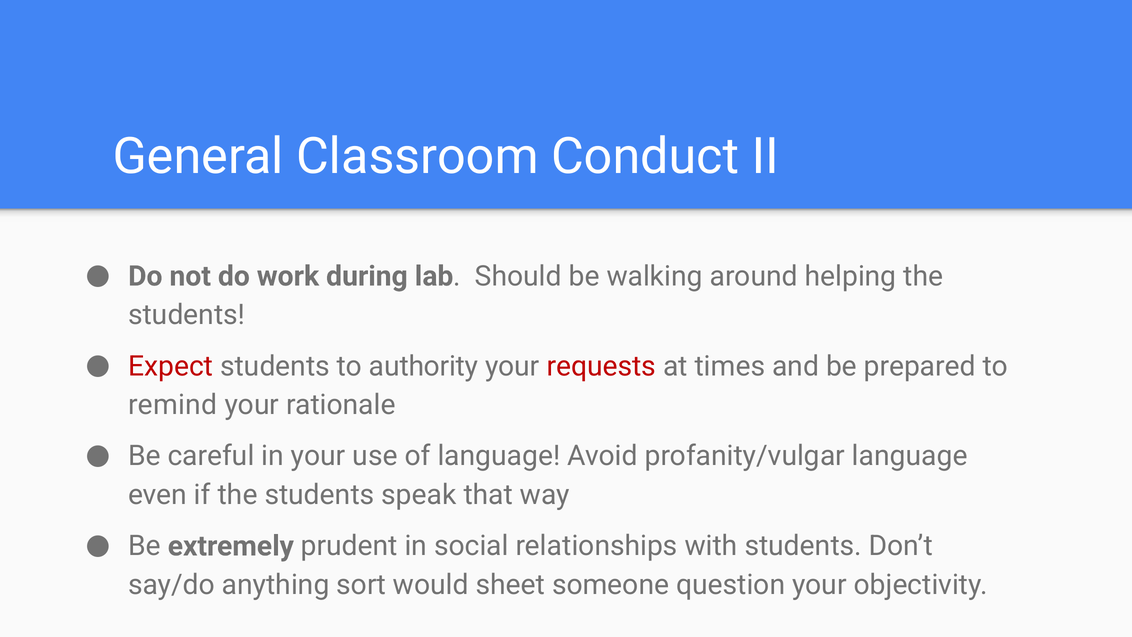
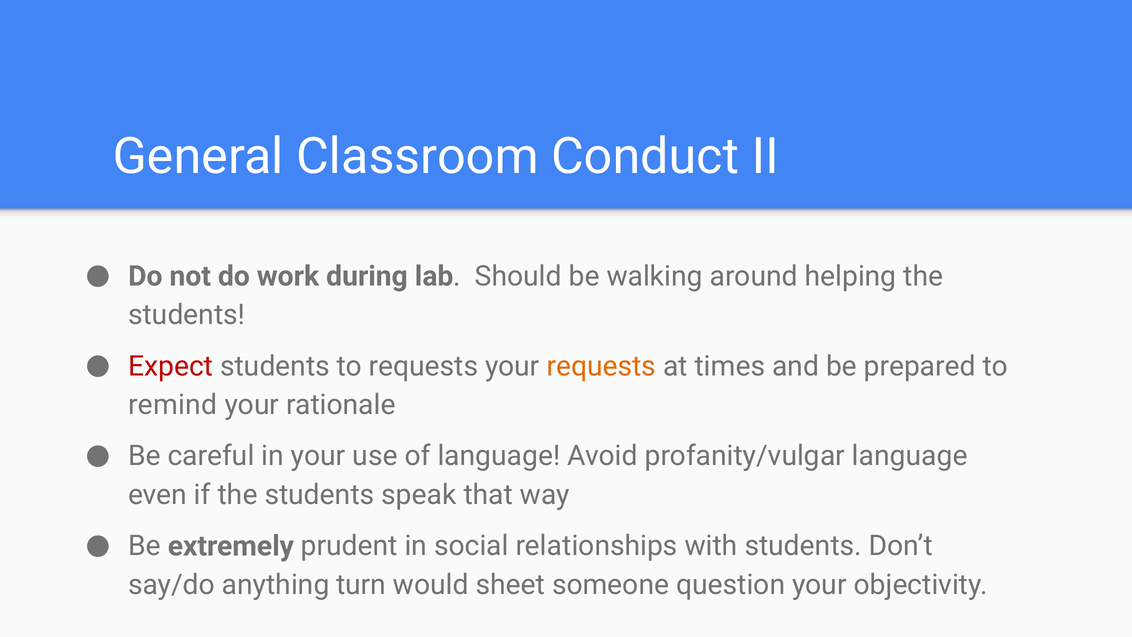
to authority: authority -> requests (424, 366)
requests colour: red -> orange (601, 366)
sort: sort -> turn (361, 585)
